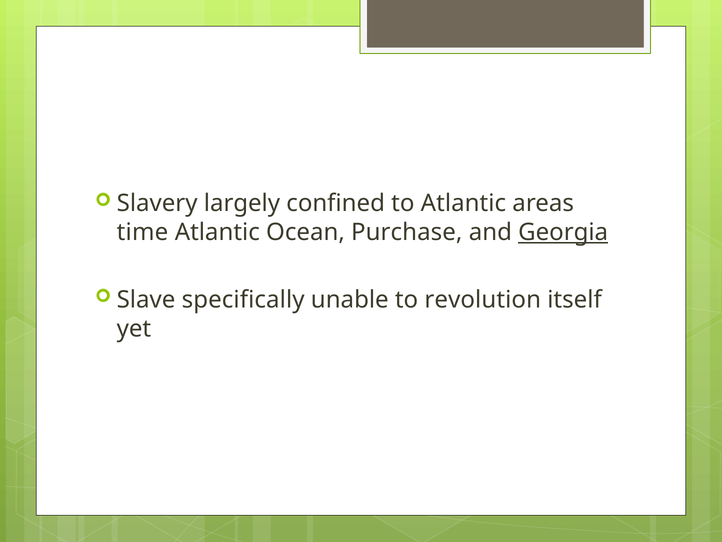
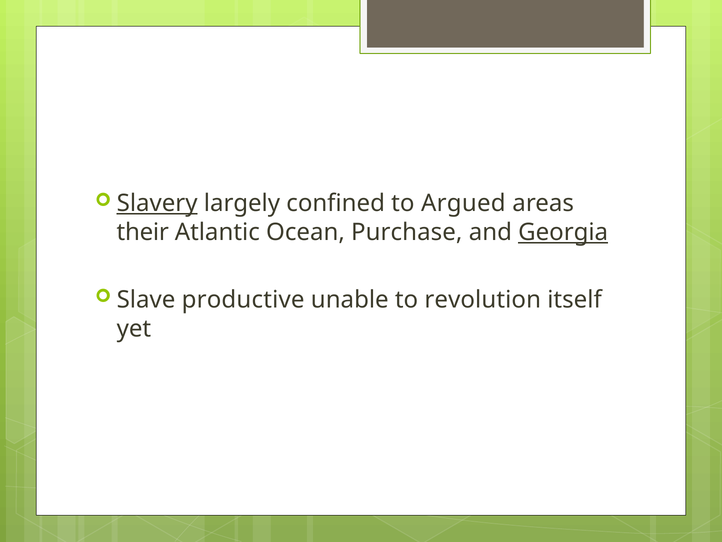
Slavery underline: none -> present (157, 203)
to Atlantic: Atlantic -> Argued (463, 203)
time: time -> their (143, 232)
specifically: specifically -> productive (243, 299)
